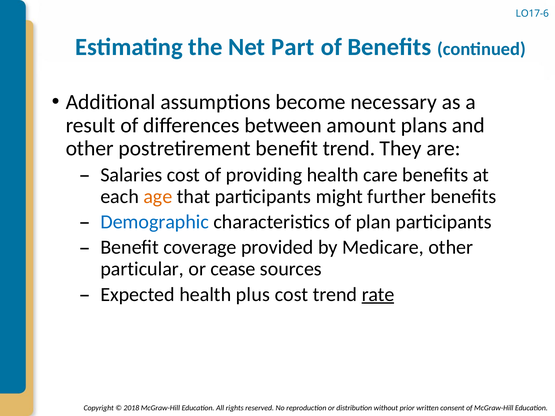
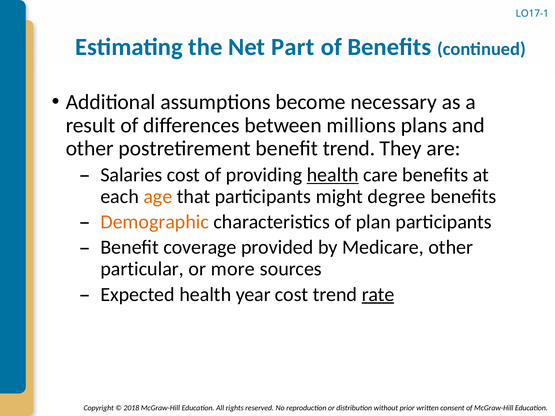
LO17-6: LO17-6 -> LO17-1 (532, 14)
amount: amount -> millions (361, 125)
health underline: none -> present (333, 175)
further: further -> degree (396, 197)
Demographic colour: blue -> orange (155, 222)
cease: cease -> more (233, 269)
plus: plus -> year (253, 295)
